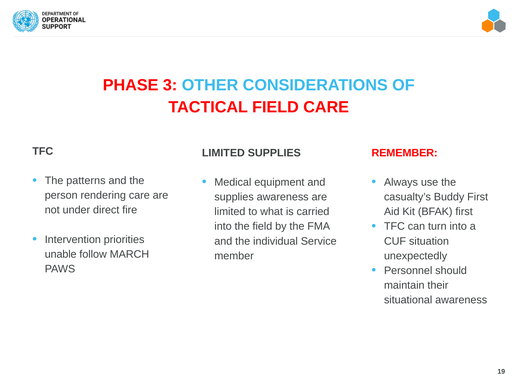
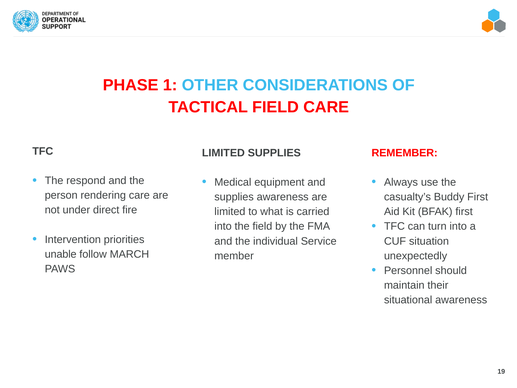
3: 3 -> 1 (170, 85)
patterns: patterns -> respond (86, 180)
